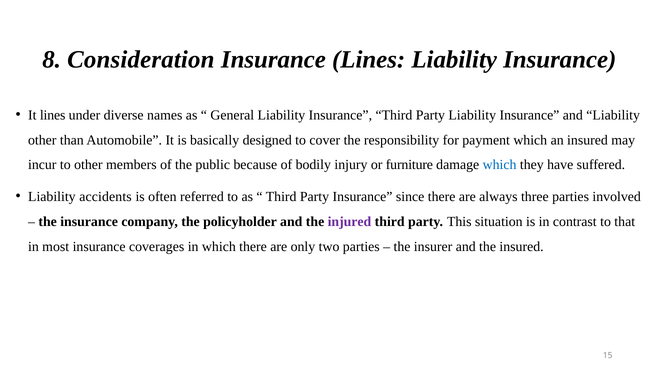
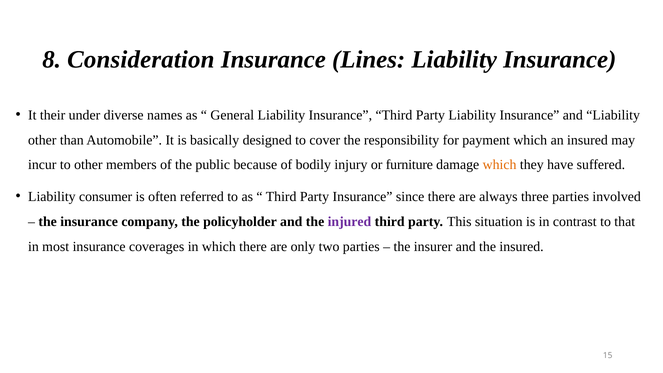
It lines: lines -> their (53, 115)
which colour: blue -> orange (500, 165)
accidents: accidents -> consumer (106, 197)
